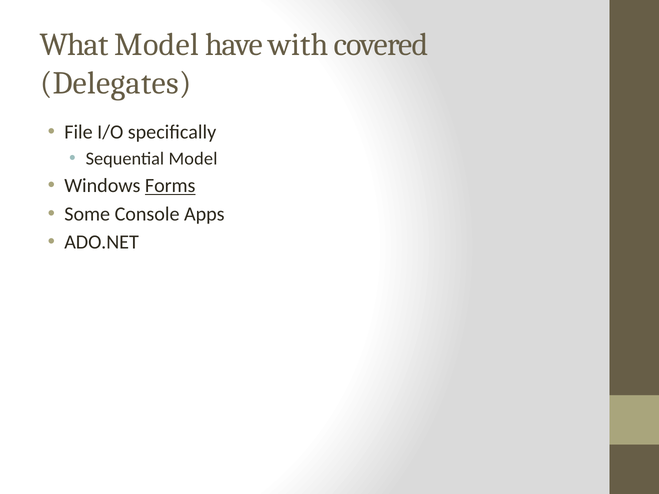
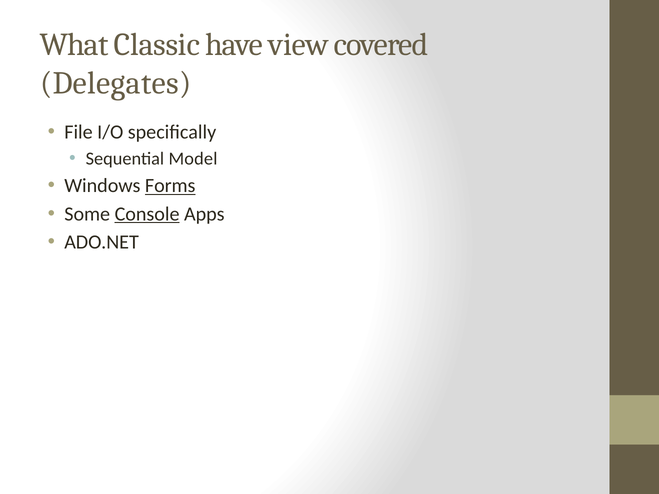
What Model: Model -> Classic (157, 45)
with: with -> view (299, 45)
Console underline: none -> present (147, 214)
